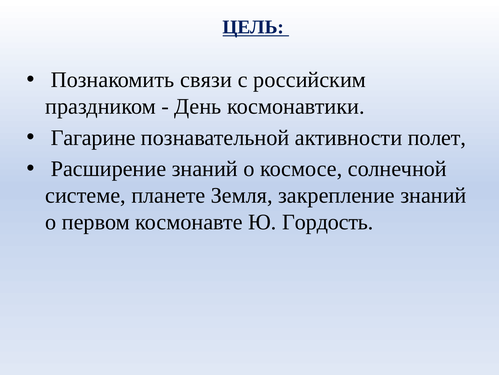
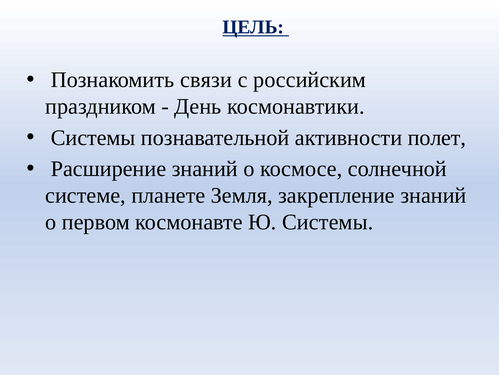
Гагарине: Гагарине -> Системы (93, 137)
Ю Гордость: Гордость -> Системы (328, 222)
